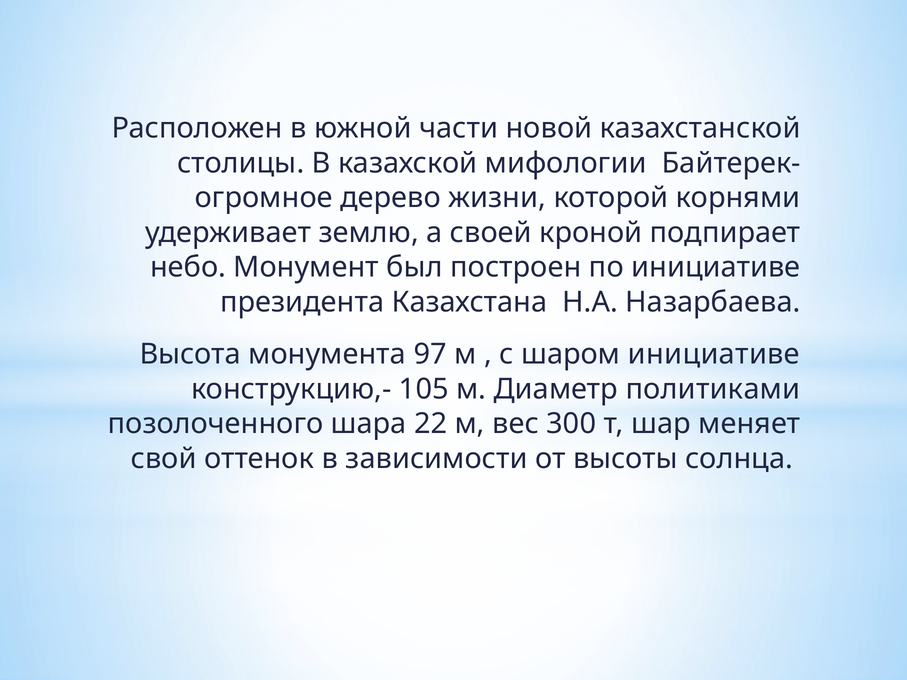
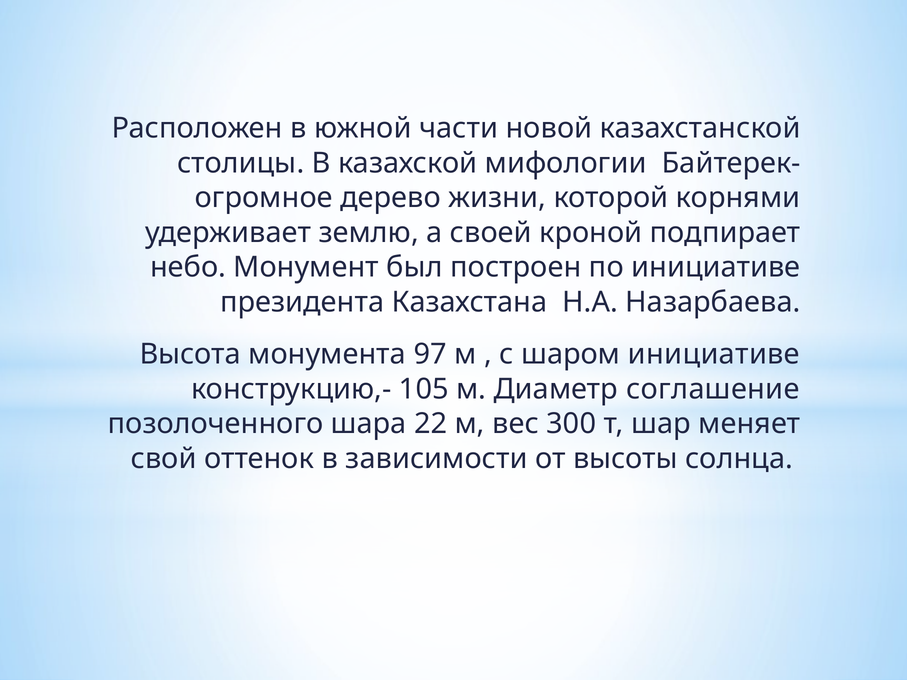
политиками: политиками -> соглашение (713, 389)
